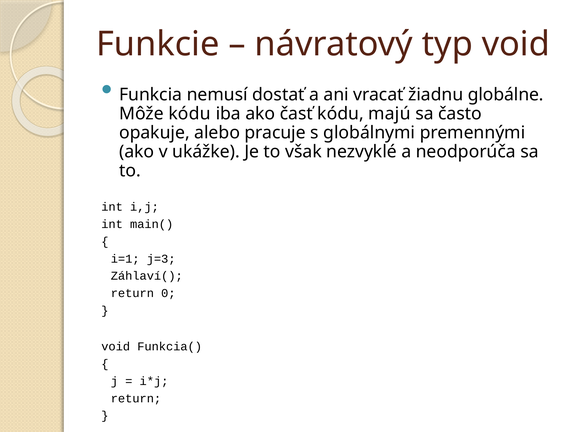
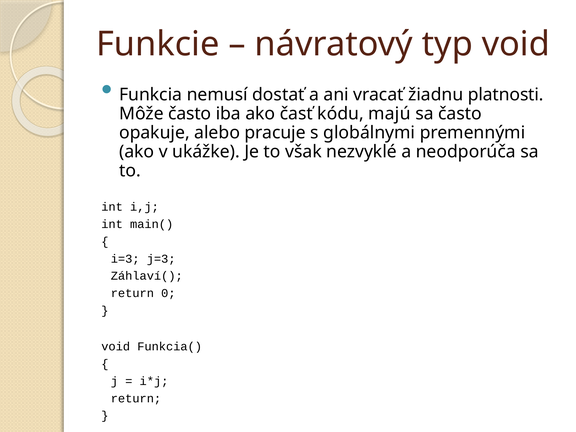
globálne: globálne -> platnosti (506, 95)
Môže kódu: kódu -> často (190, 114)
i=1: i=1 -> i=3 (125, 259)
